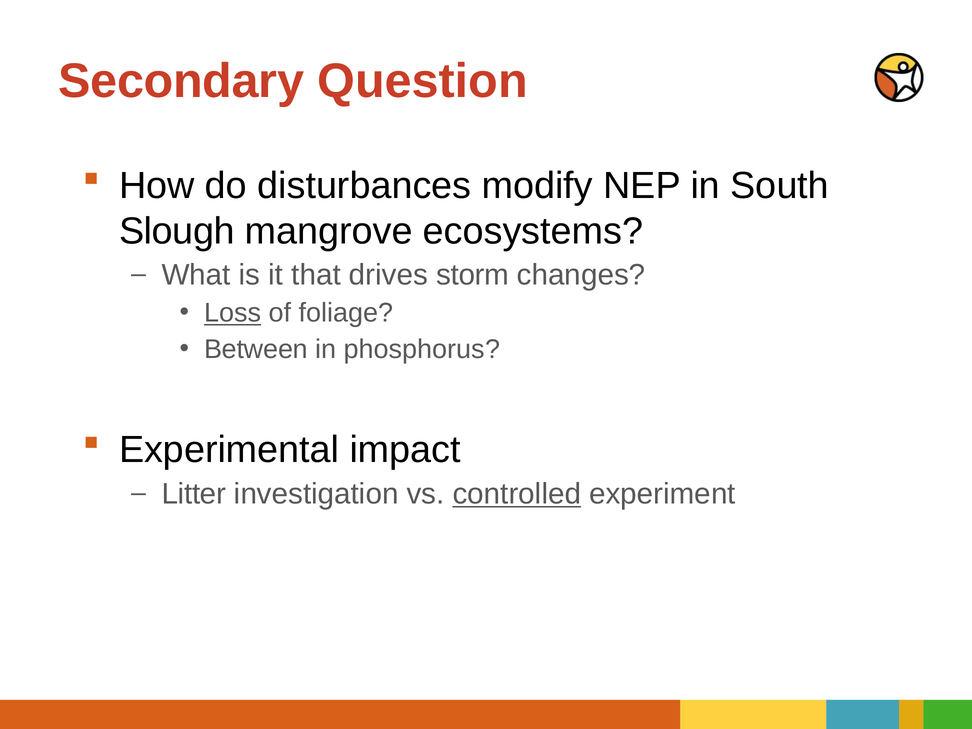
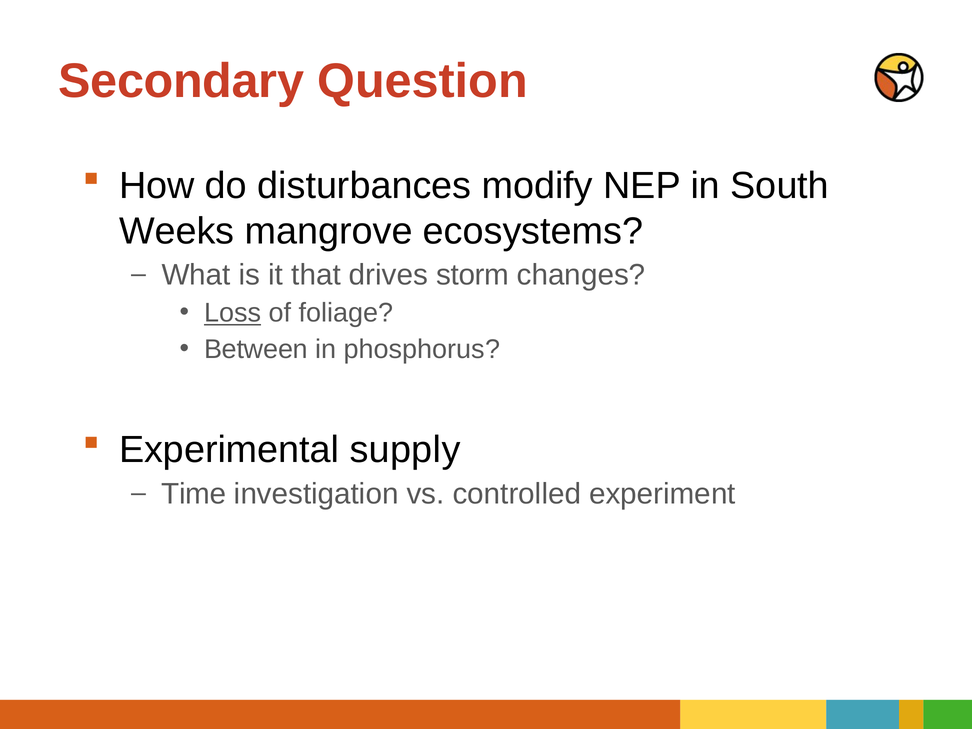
Slough: Slough -> Weeks (177, 231)
impact: impact -> supply (405, 450)
Litter: Litter -> Time (194, 494)
controlled underline: present -> none (517, 494)
